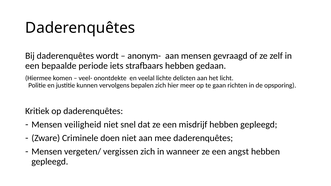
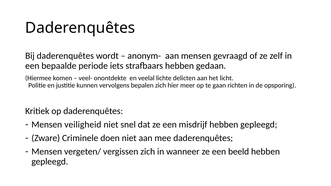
angst: angst -> beeld (239, 152)
